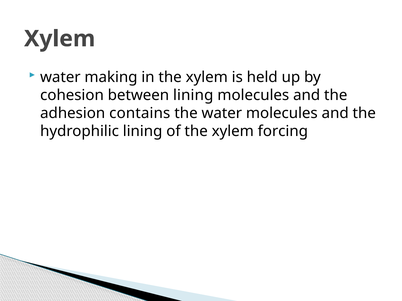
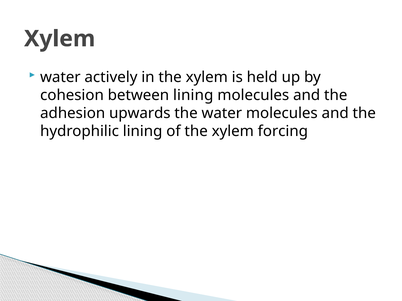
making: making -> actively (111, 77)
contains: contains -> upwards (140, 113)
